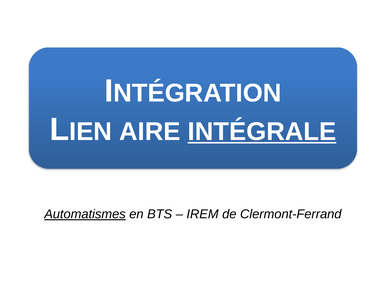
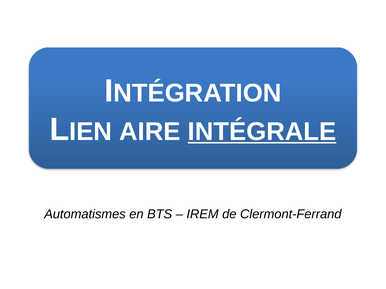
Automatismes underline: present -> none (85, 215)
